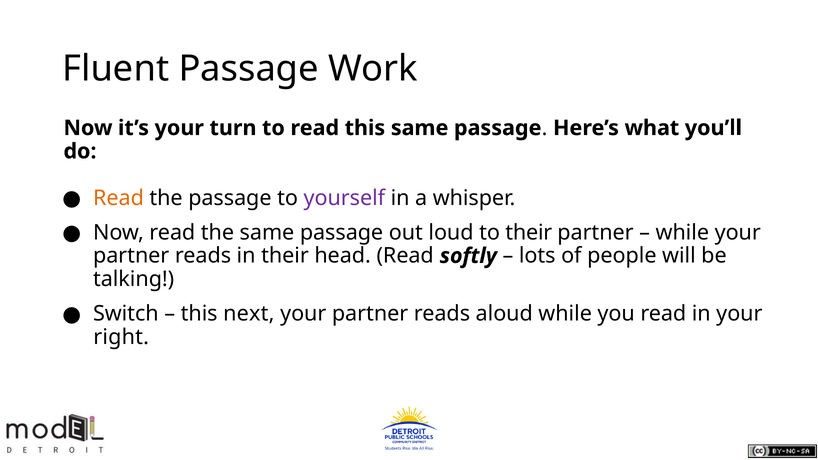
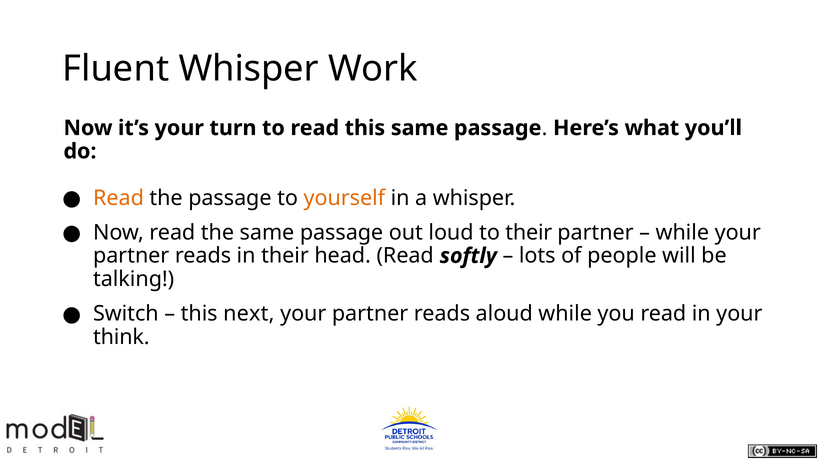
Fluent Passage: Passage -> Whisper (249, 69)
yourself colour: purple -> orange (344, 198)
right: right -> think (121, 337)
